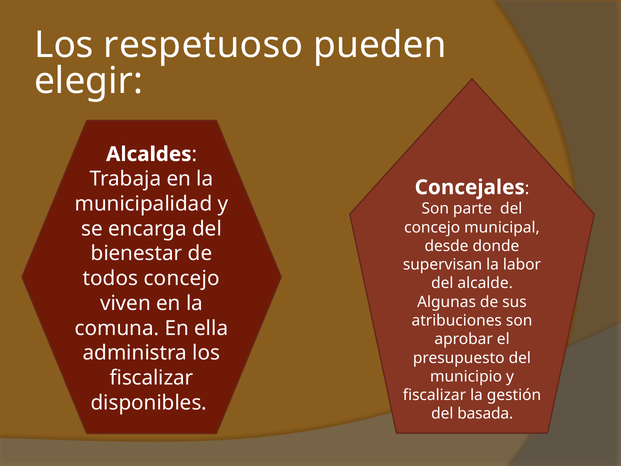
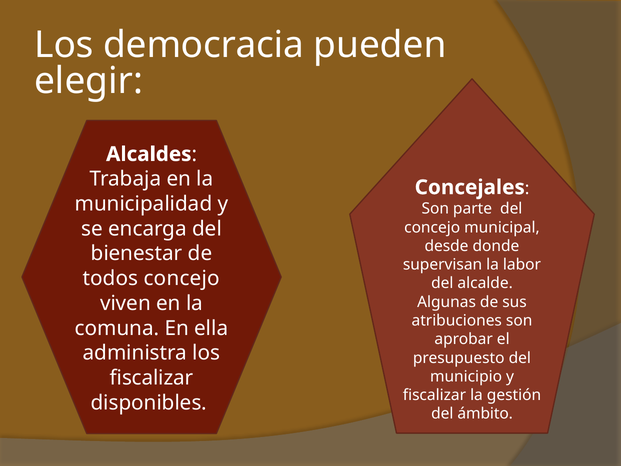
respetuoso: respetuoso -> democracia (204, 45)
basada: basada -> ámbito (485, 414)
